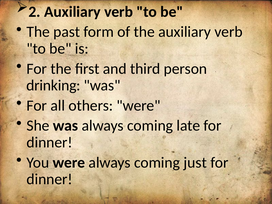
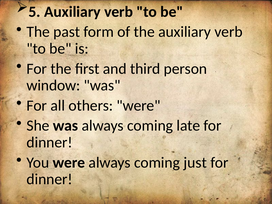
2: 2 -> 5 (35, 12)
drinking: drinking -> window (53, 85)
